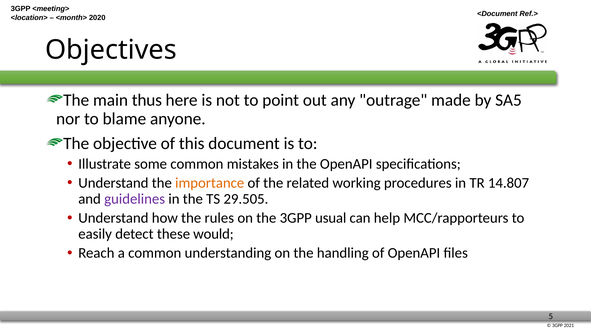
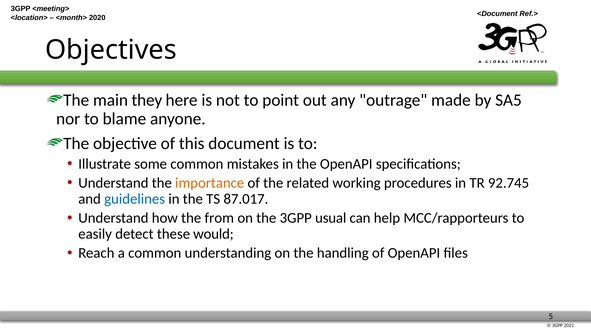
thus: thus -> they (147, 100)
14.807: 14.807 -> 92.745 (509, 183)
guidelines colour: purple -> blue (135, 199)
29.505: 29.505 -> 87.017 (246, 199)
rules: rules -> from (219, 218)
